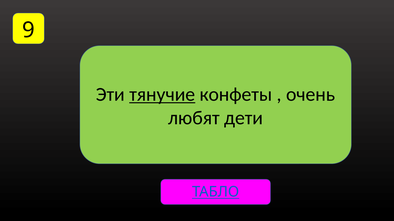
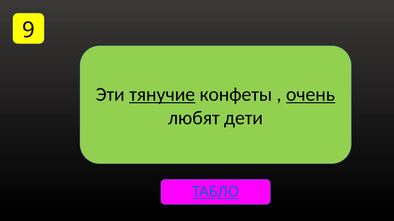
очень underline: none -> present (311, 95)
